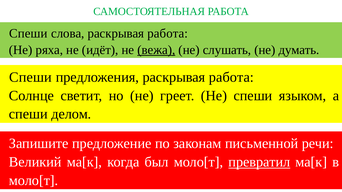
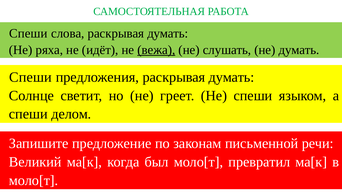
слова раскрывая работа: работа -> думать (168, 33)
предложения раскрывая работа: работа -> думать (231, 77)
превратил underline: present -> none (259, 162)
